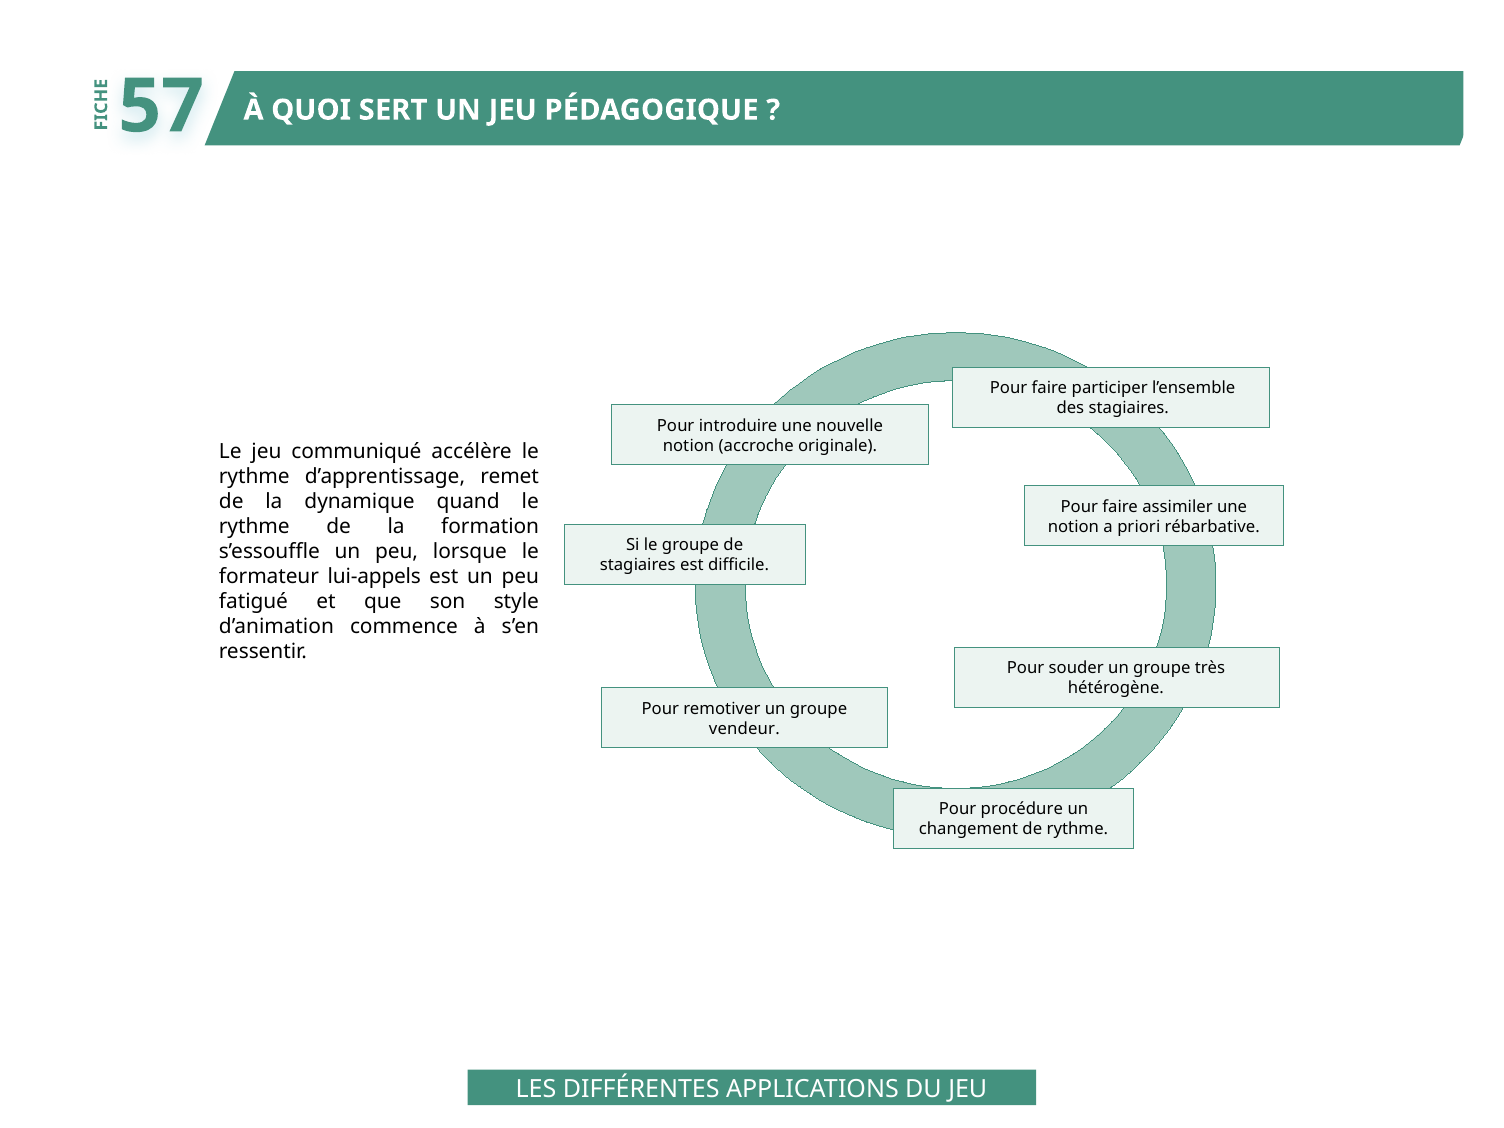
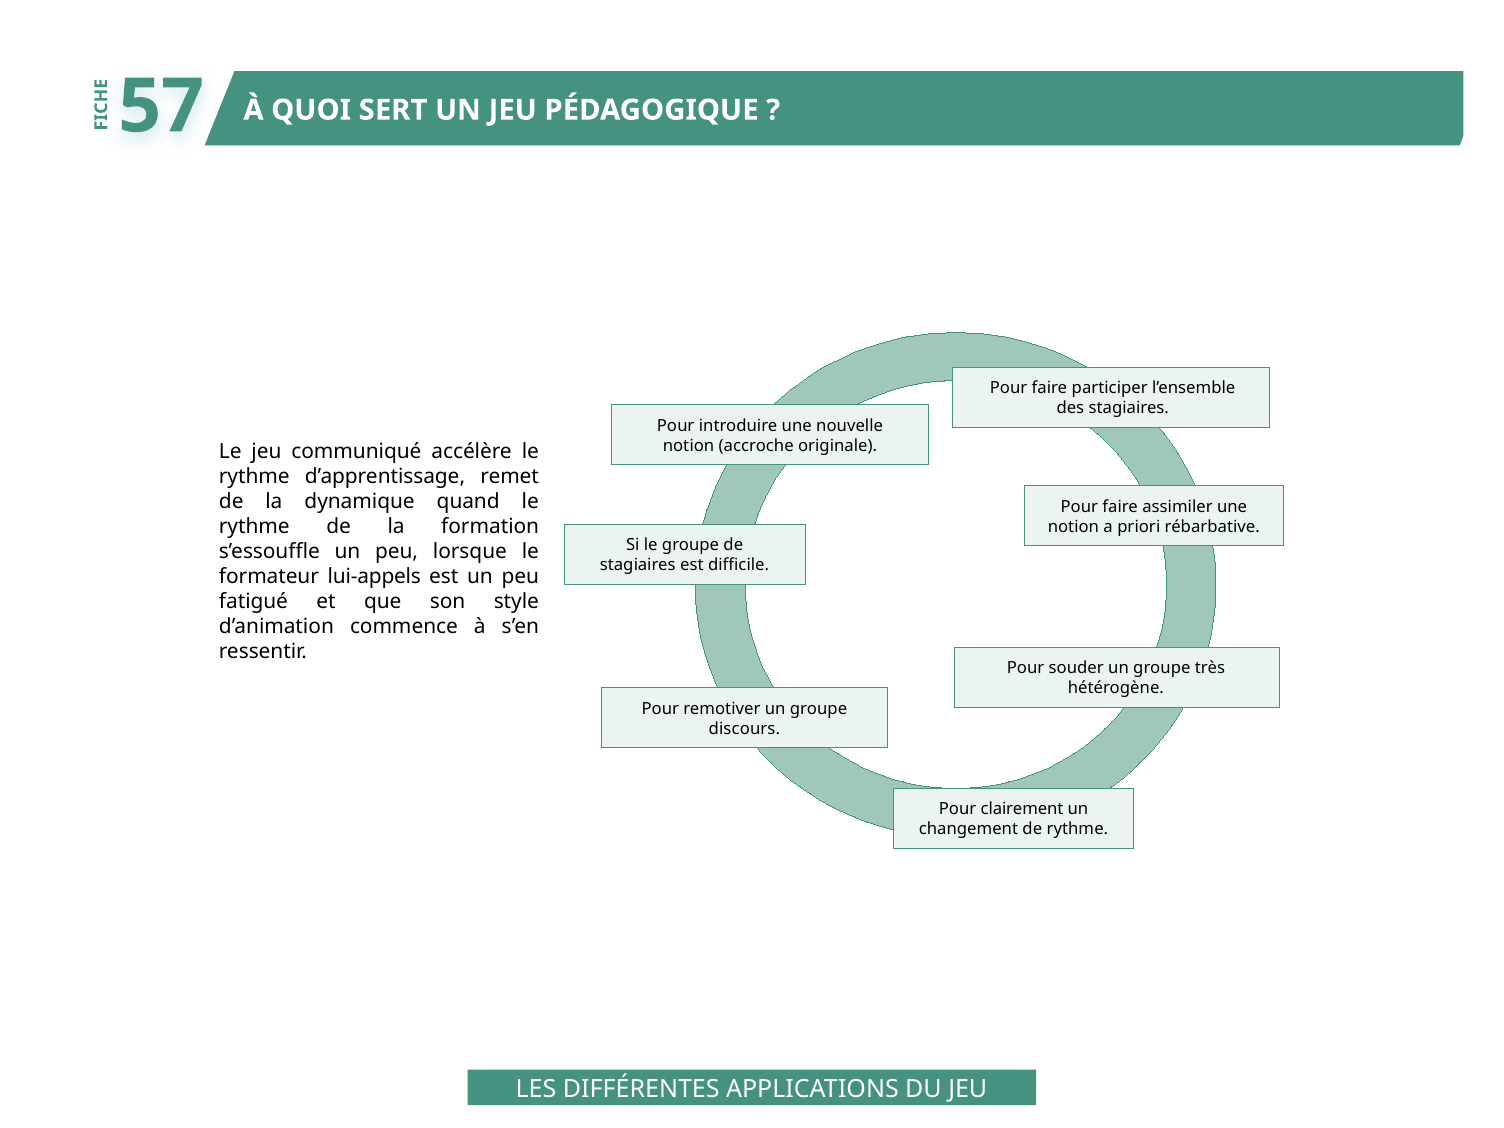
vendeur: vendeur -> discours (744, 729)
procédure: procédure -> clairement (1022, 809)
